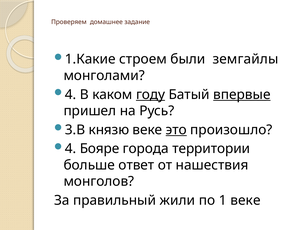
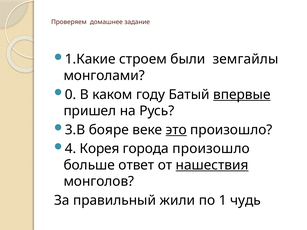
4: 4 -> 0 (71, 95)
году underline: present -> none (151, 95)
князю: князю -> бояре (109, 130)
Бояре: Бояре -> Корея (100, 149)
города территории: территории -> произошло (211, 149)
нашествия underline: none -> present (212, 165)
1 веке: веке -> чудь (246, 201)
